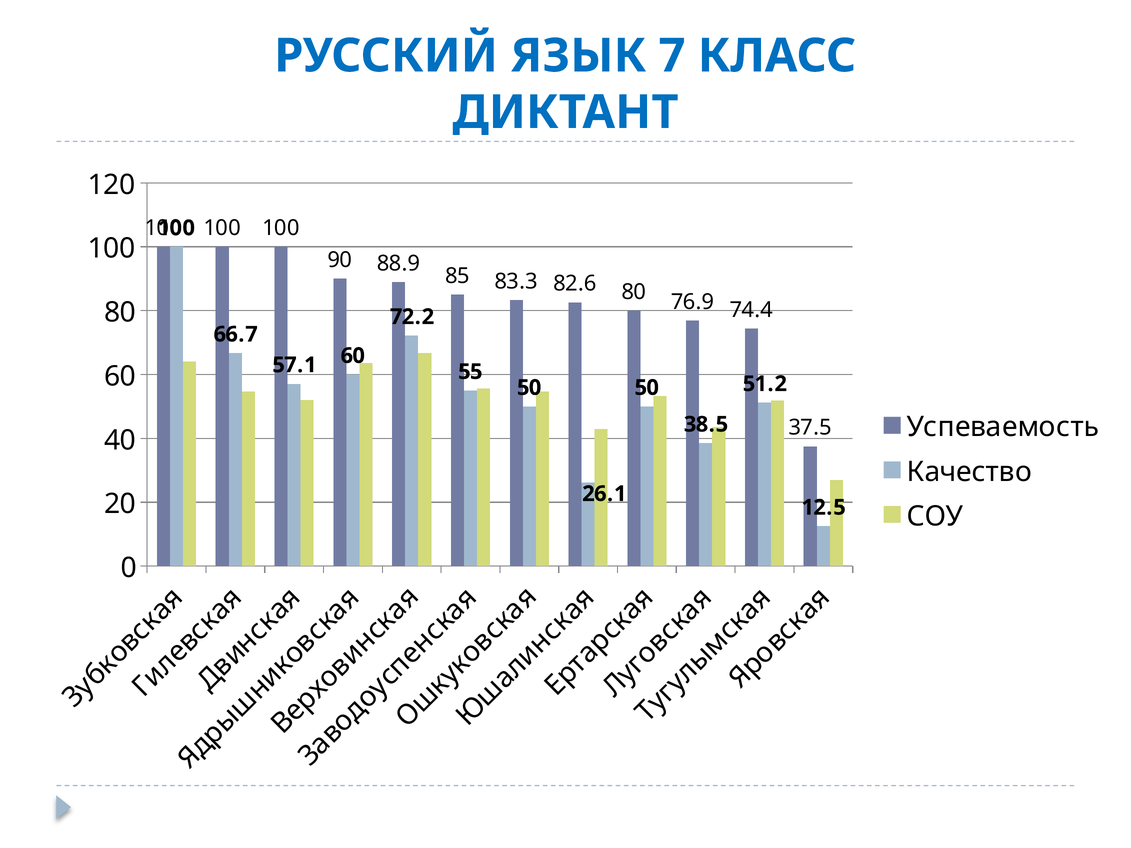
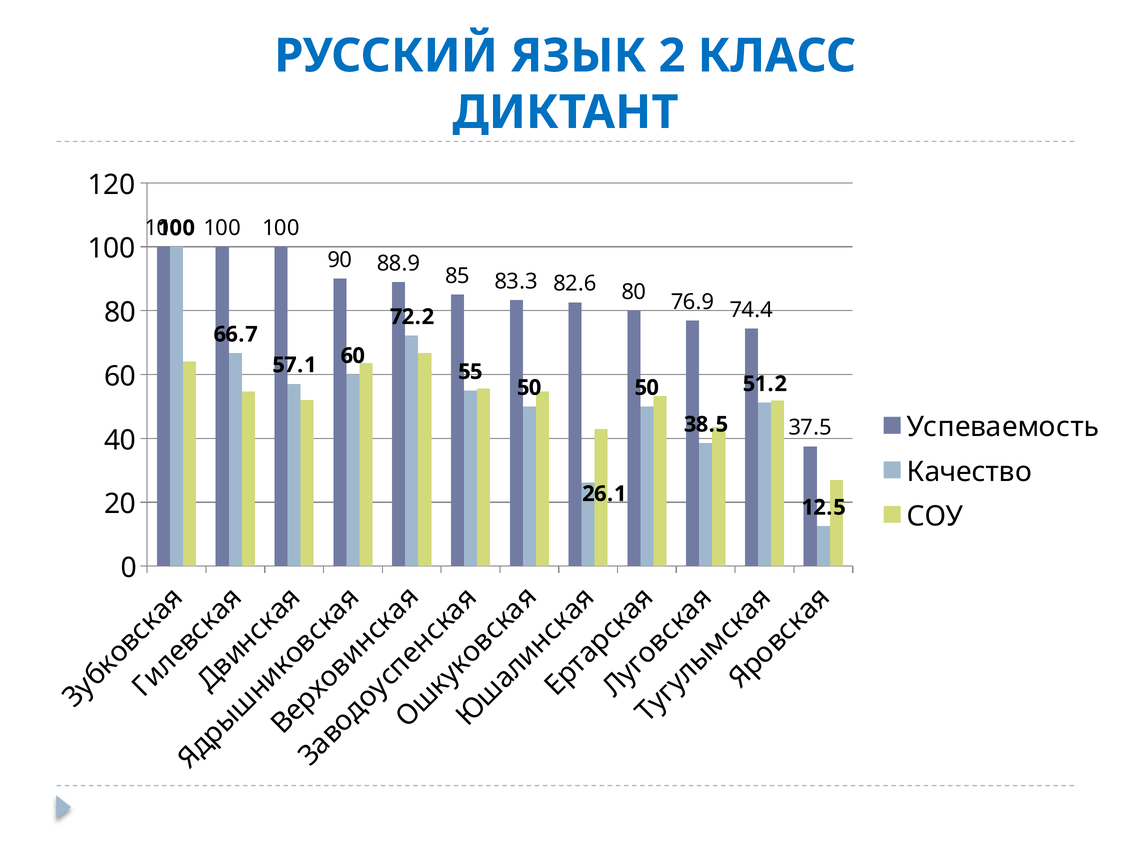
7: 7 -> 2 (672, 56)
